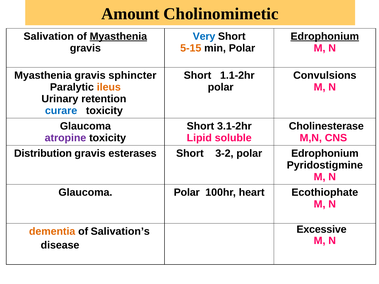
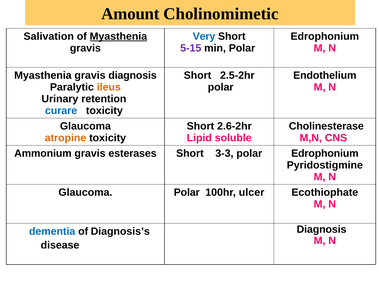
Edrophonium underline: present -> none (325, 36)
5-15 colour: orange -> purple (191, 48)
gravis sphincter: sphincter -> diagnosis (133, 75)
1.1-2hr: 1.1-2hr -> 2.5-2hr (237, 75)
Convulsions: Convulsions -> Endothelium (325, 75)
3.1-2hr: 3.1-2hr -> 2.6-2hr (234, 126)
atropine colour: purple -> orange (65, 138)
Distribution: Distribution -> Ammonium (43, 153)
3-2: 3-2 -> 3-3 (224, 153)
heart: heart -> ulcer (252, 193)
Excessive: Excessive -> Diagnosis (322, 230)
dementia colour: orange -> blue (52, 232)
Salivation’s: Salivation’s -> Diagnosis’s (120, 232)
